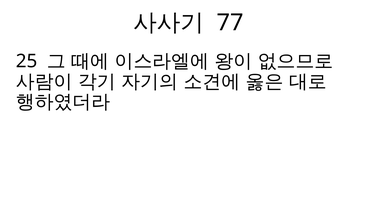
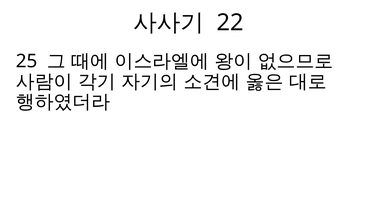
77: 77 -> 22 (230, 23)
